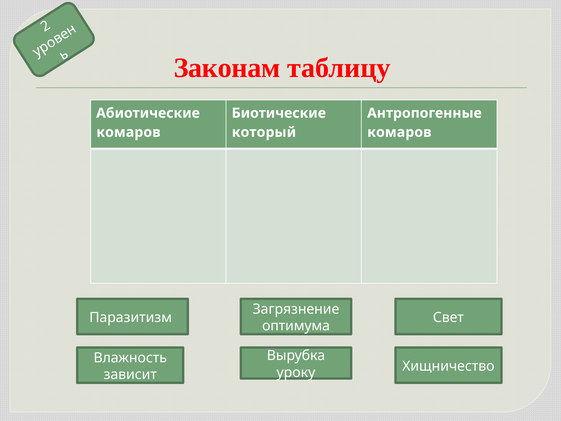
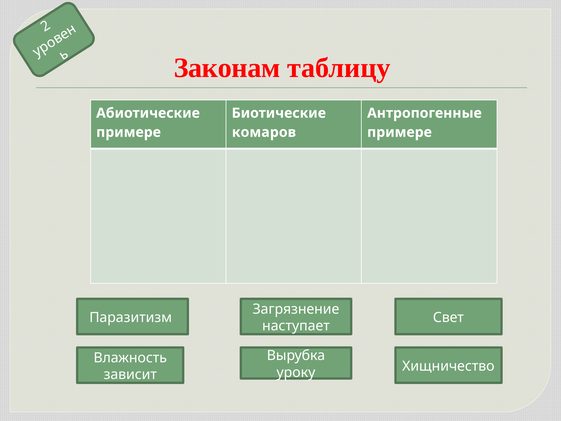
комаров: комаров -> примере (129, 132)
который: который -> комаров (264, 132)
комаров: комаров -> примере (399, 132)
оптимума: оптимума -> наступает (296, 326)
